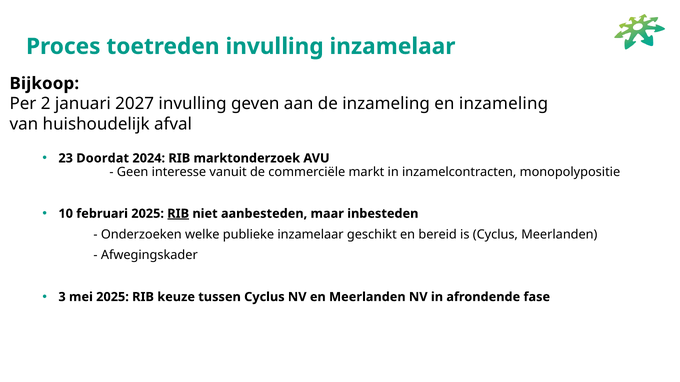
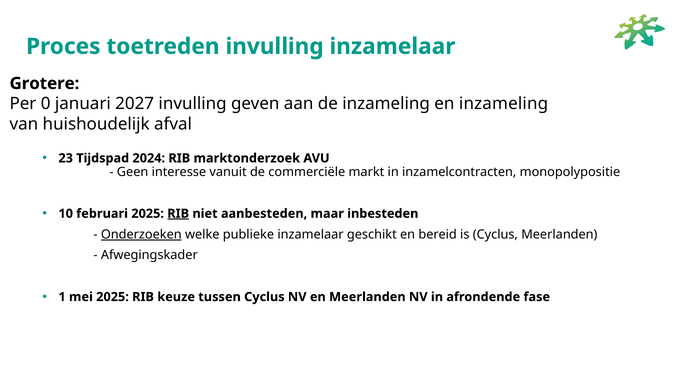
Bijkoop: Bijkoop -> Grotere (44, 84)
2: 2 -> 0 (46, 104)
Doordat: Doordat -> Tijdspad (103, 158)
Onderzoeken underline: none -> present (141, 235)
3: 3 -> 1 (62, 297)
